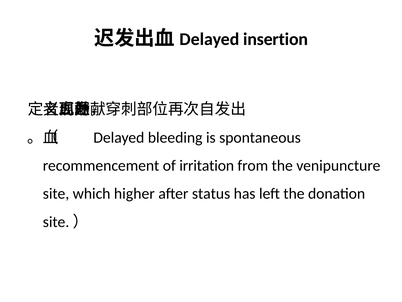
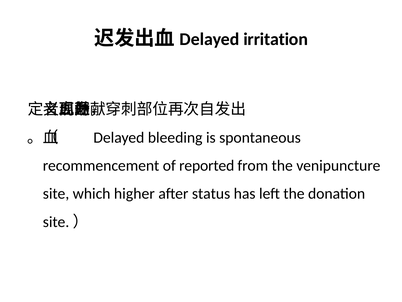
insertion: insertion -> irritation (276, 39)
irritation: irritation -> reported (207, 165)
